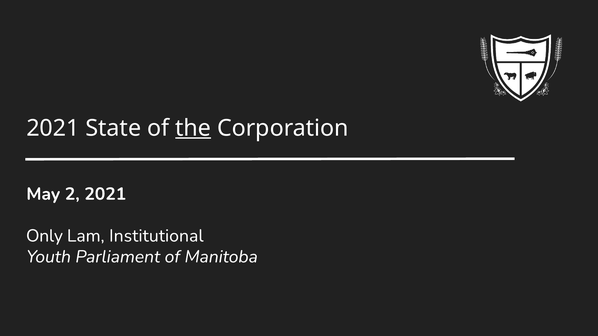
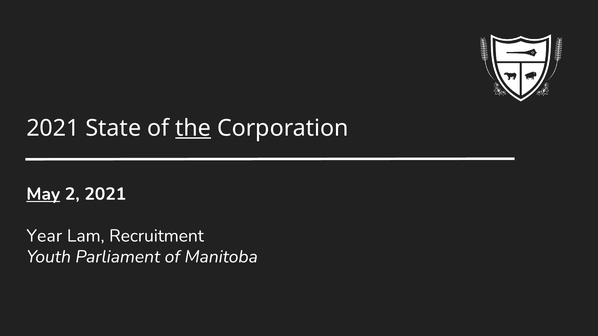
May underline: none -> present (43, 194)
Only: Only -> Year (44, 236)
Institutional: Institutional -> Recruitment (156, 236)
